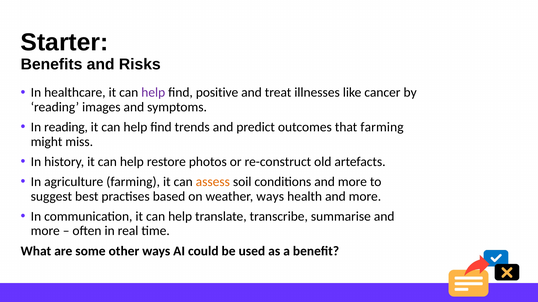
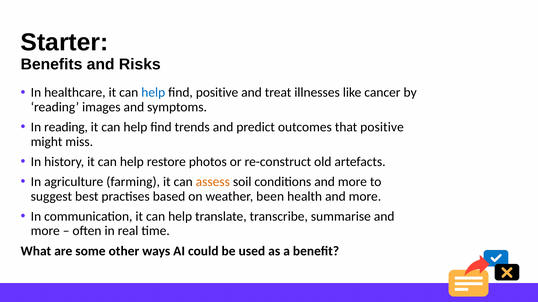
help colour: purple -> blue (153, 93)
that farming: farming -> positive (382, 127)
weather ways: ways -> been (270, 197)
